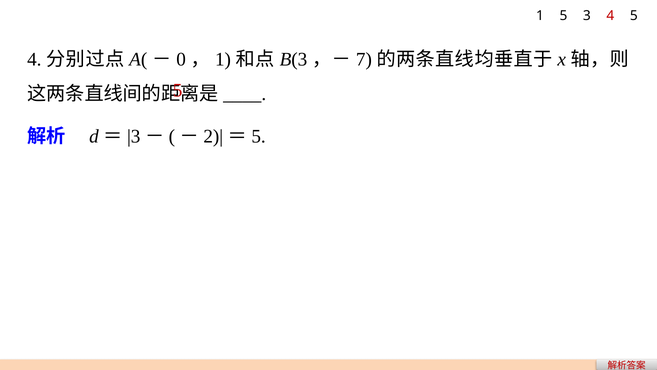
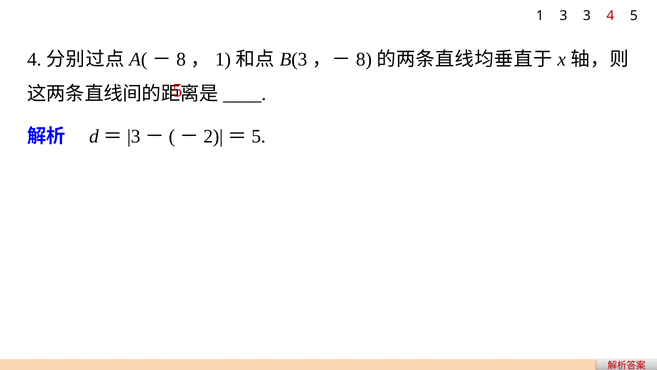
1 5: 5 -> 3 (563, 16)
0: 0 -> 8 (181, 60)
7: 7 -> 8 (364, 60)
